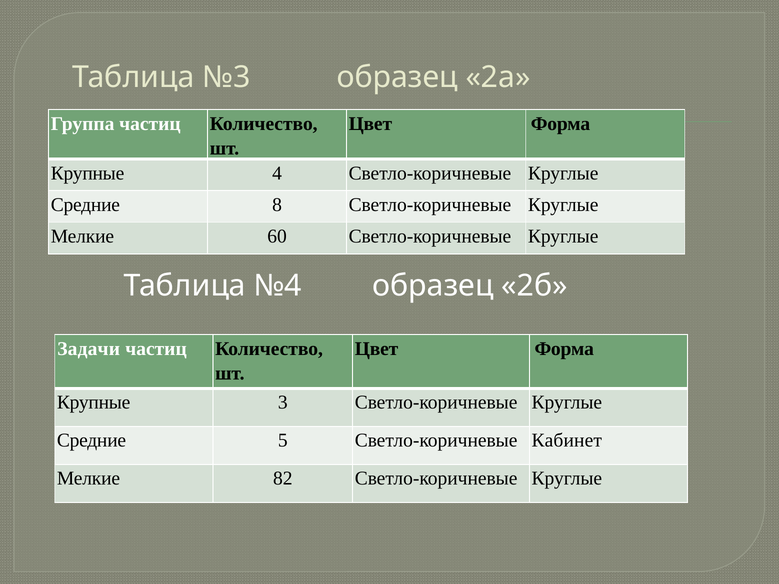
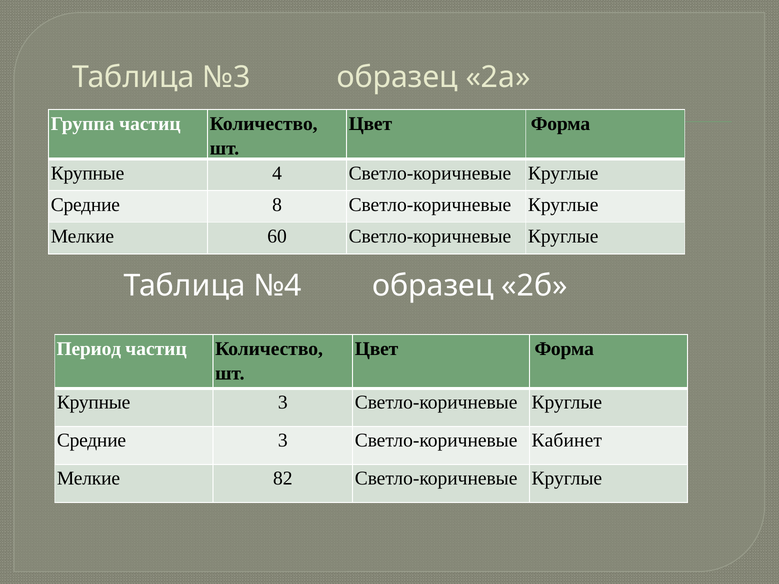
Задачи: Задачи -> Период (89, 349)
Средние 5: 5 -> 3 (283, 441)
